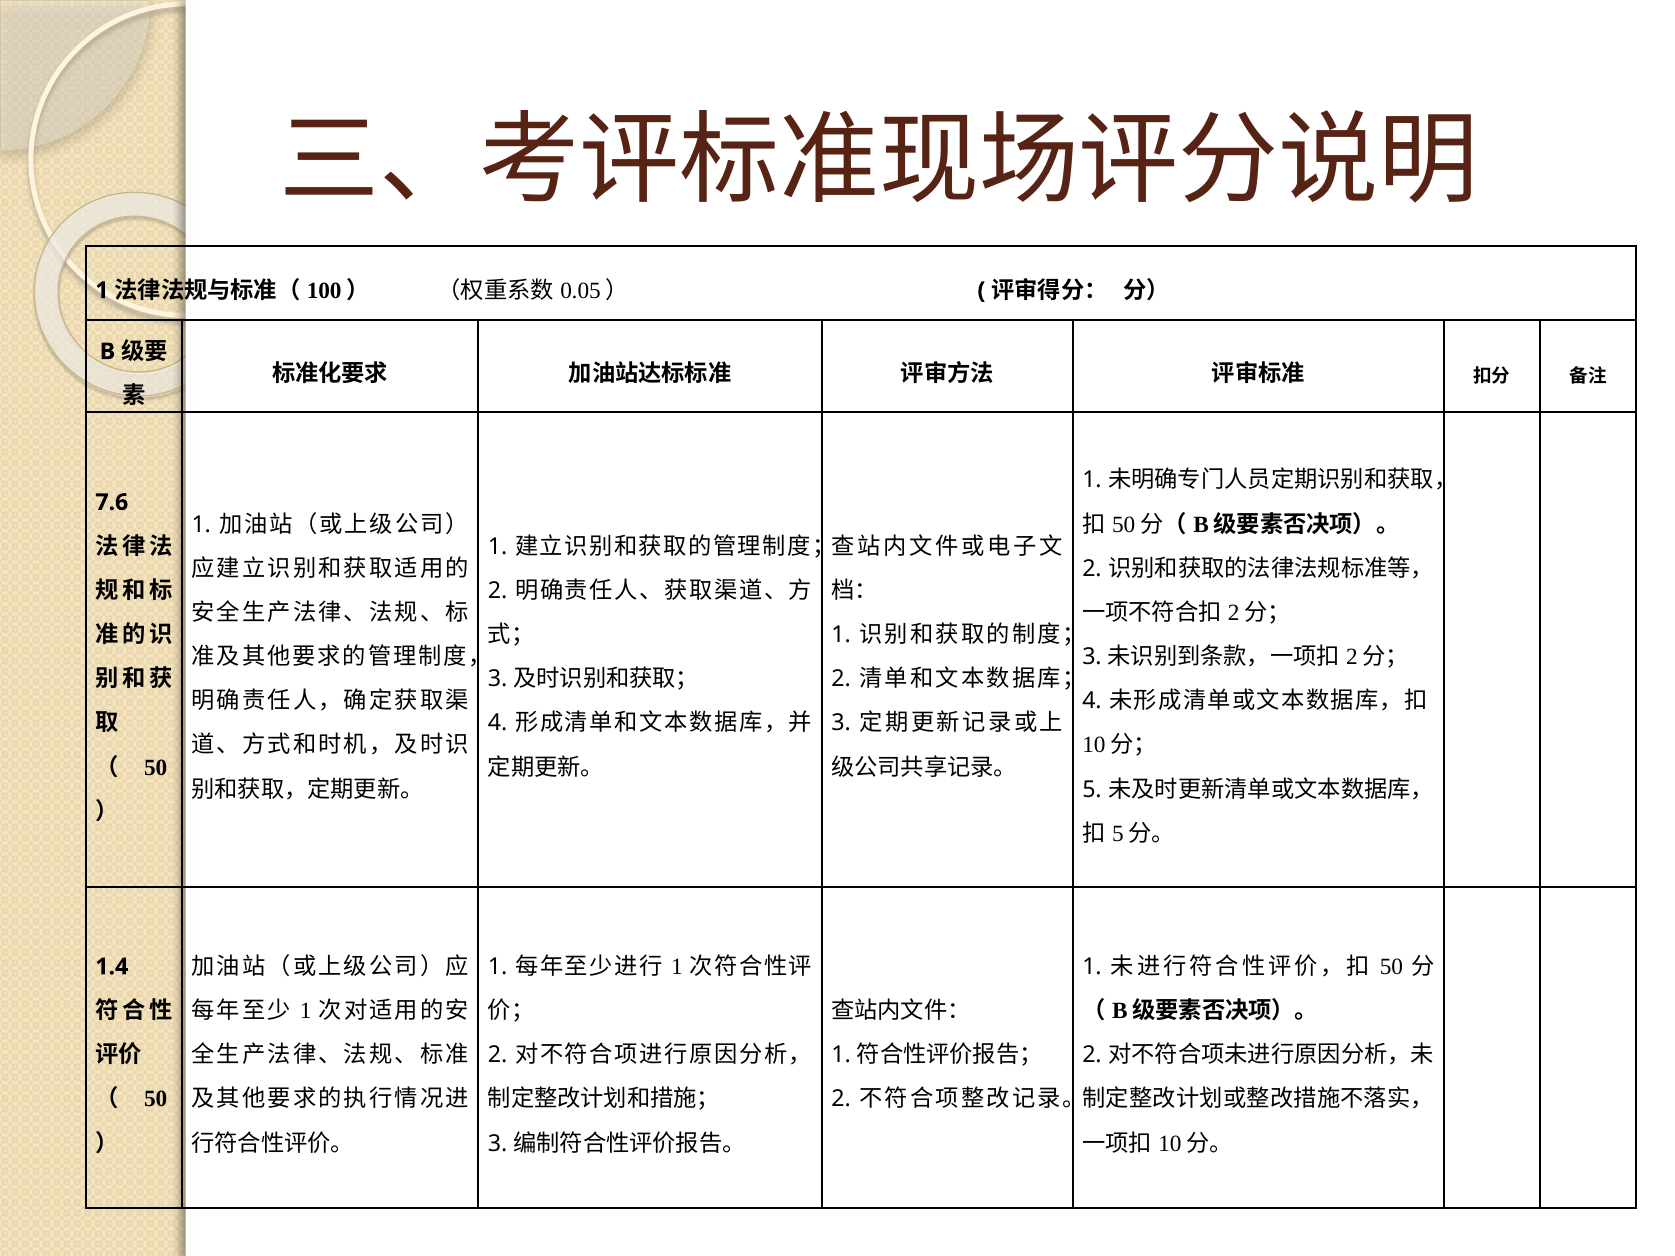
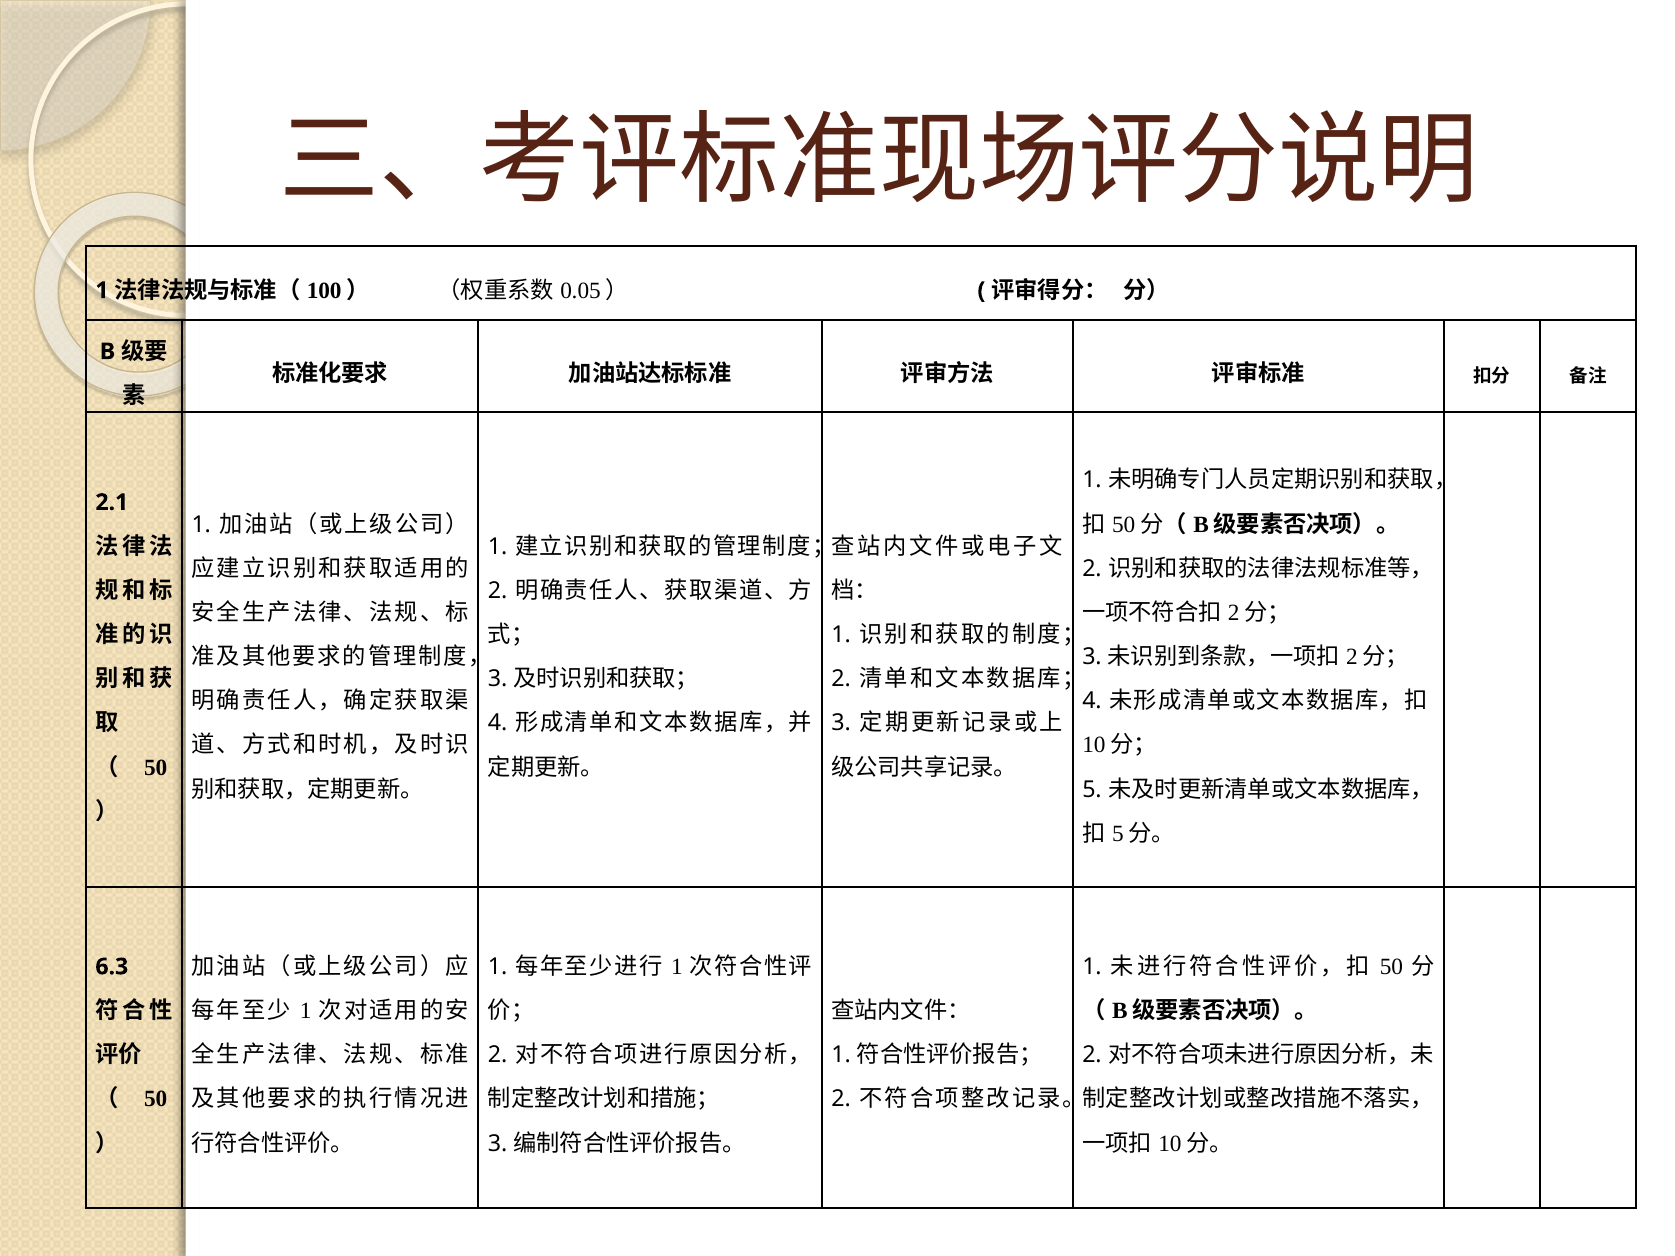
7.6: 7.6 -> 2.1 (112, 502)
1.4: 1.4 -> 6.3 (112, 967)
